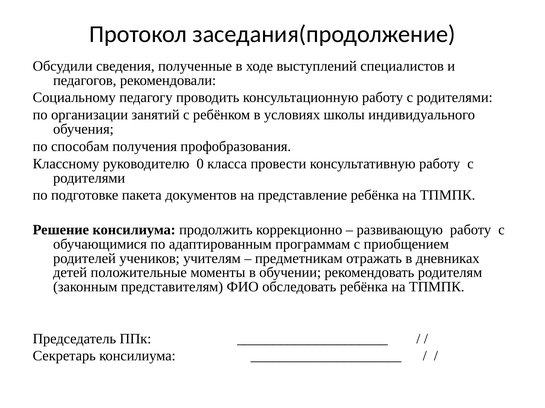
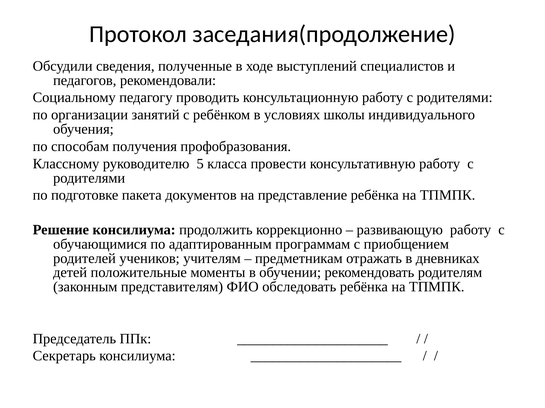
0: 0 -> 5 (200, 164)
